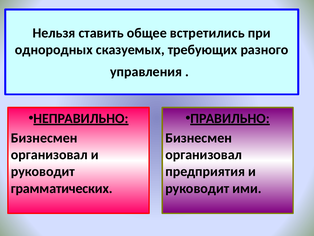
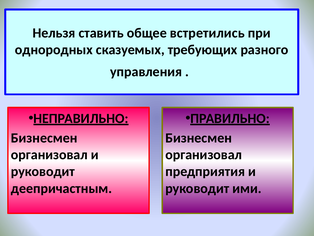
грамматических: грамматических -> деепричастным (62, 188)
